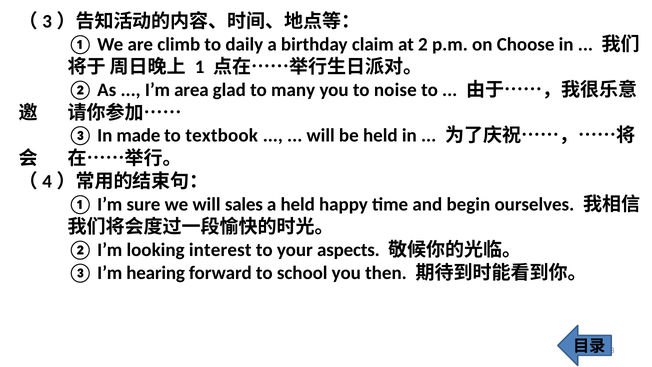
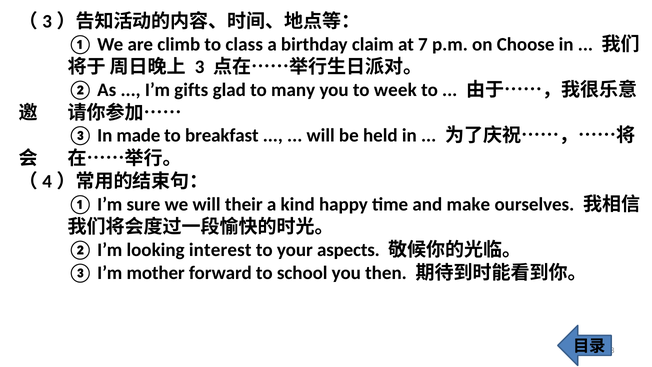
daily: daily -> class (244, 44)
2: 2 -> 7 (423, 44)
1: 1 -> 3 (200, 67)
area: area -> gifts (191, 90)
noise: noise -> week (395, 90)
textbook: textbook -> breakfast (222, 136)
sales: sales -> their (244, 204)
a held: held -> kind (298, 204)
begin: begin -> make (468, 204)
hearing: hearing -> mother (156, 273)
